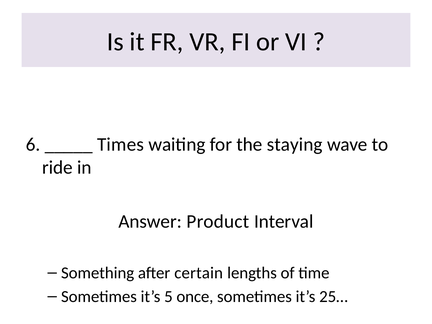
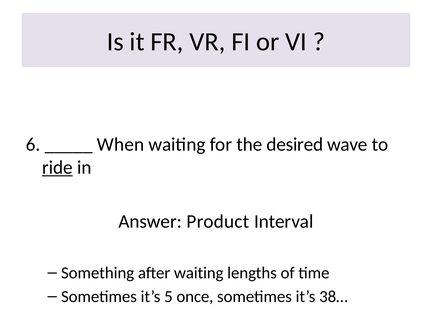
Times: Times -> When (121, 144)
staying: staying -> desired (295, 144)
ride underline: none -> present (57, 168)
after certain: certain -> waiting (199, 273)
25…: 25… -> 38… (333, 296)
